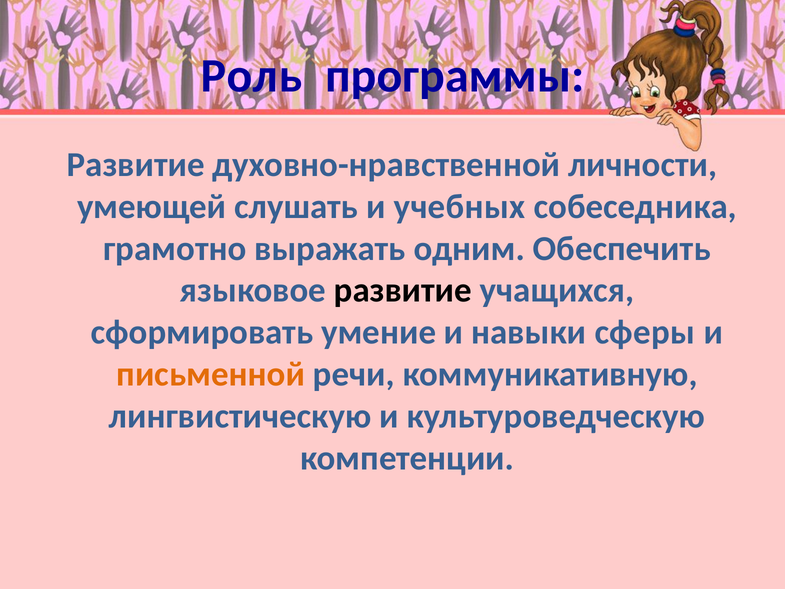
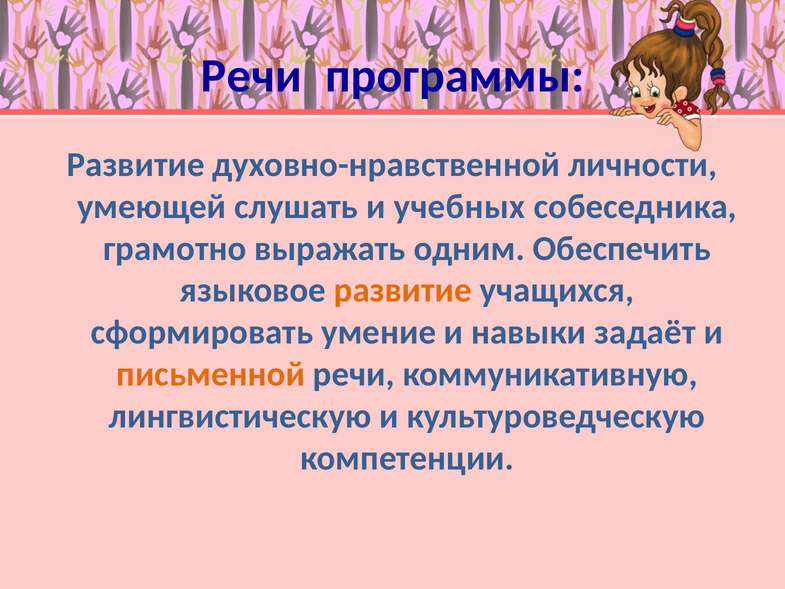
Роль: Роль -> Речи (252, 76)
развитие colour: black -> orange (403, 290)
сферы: сферы -> задаёт (645, 332)
